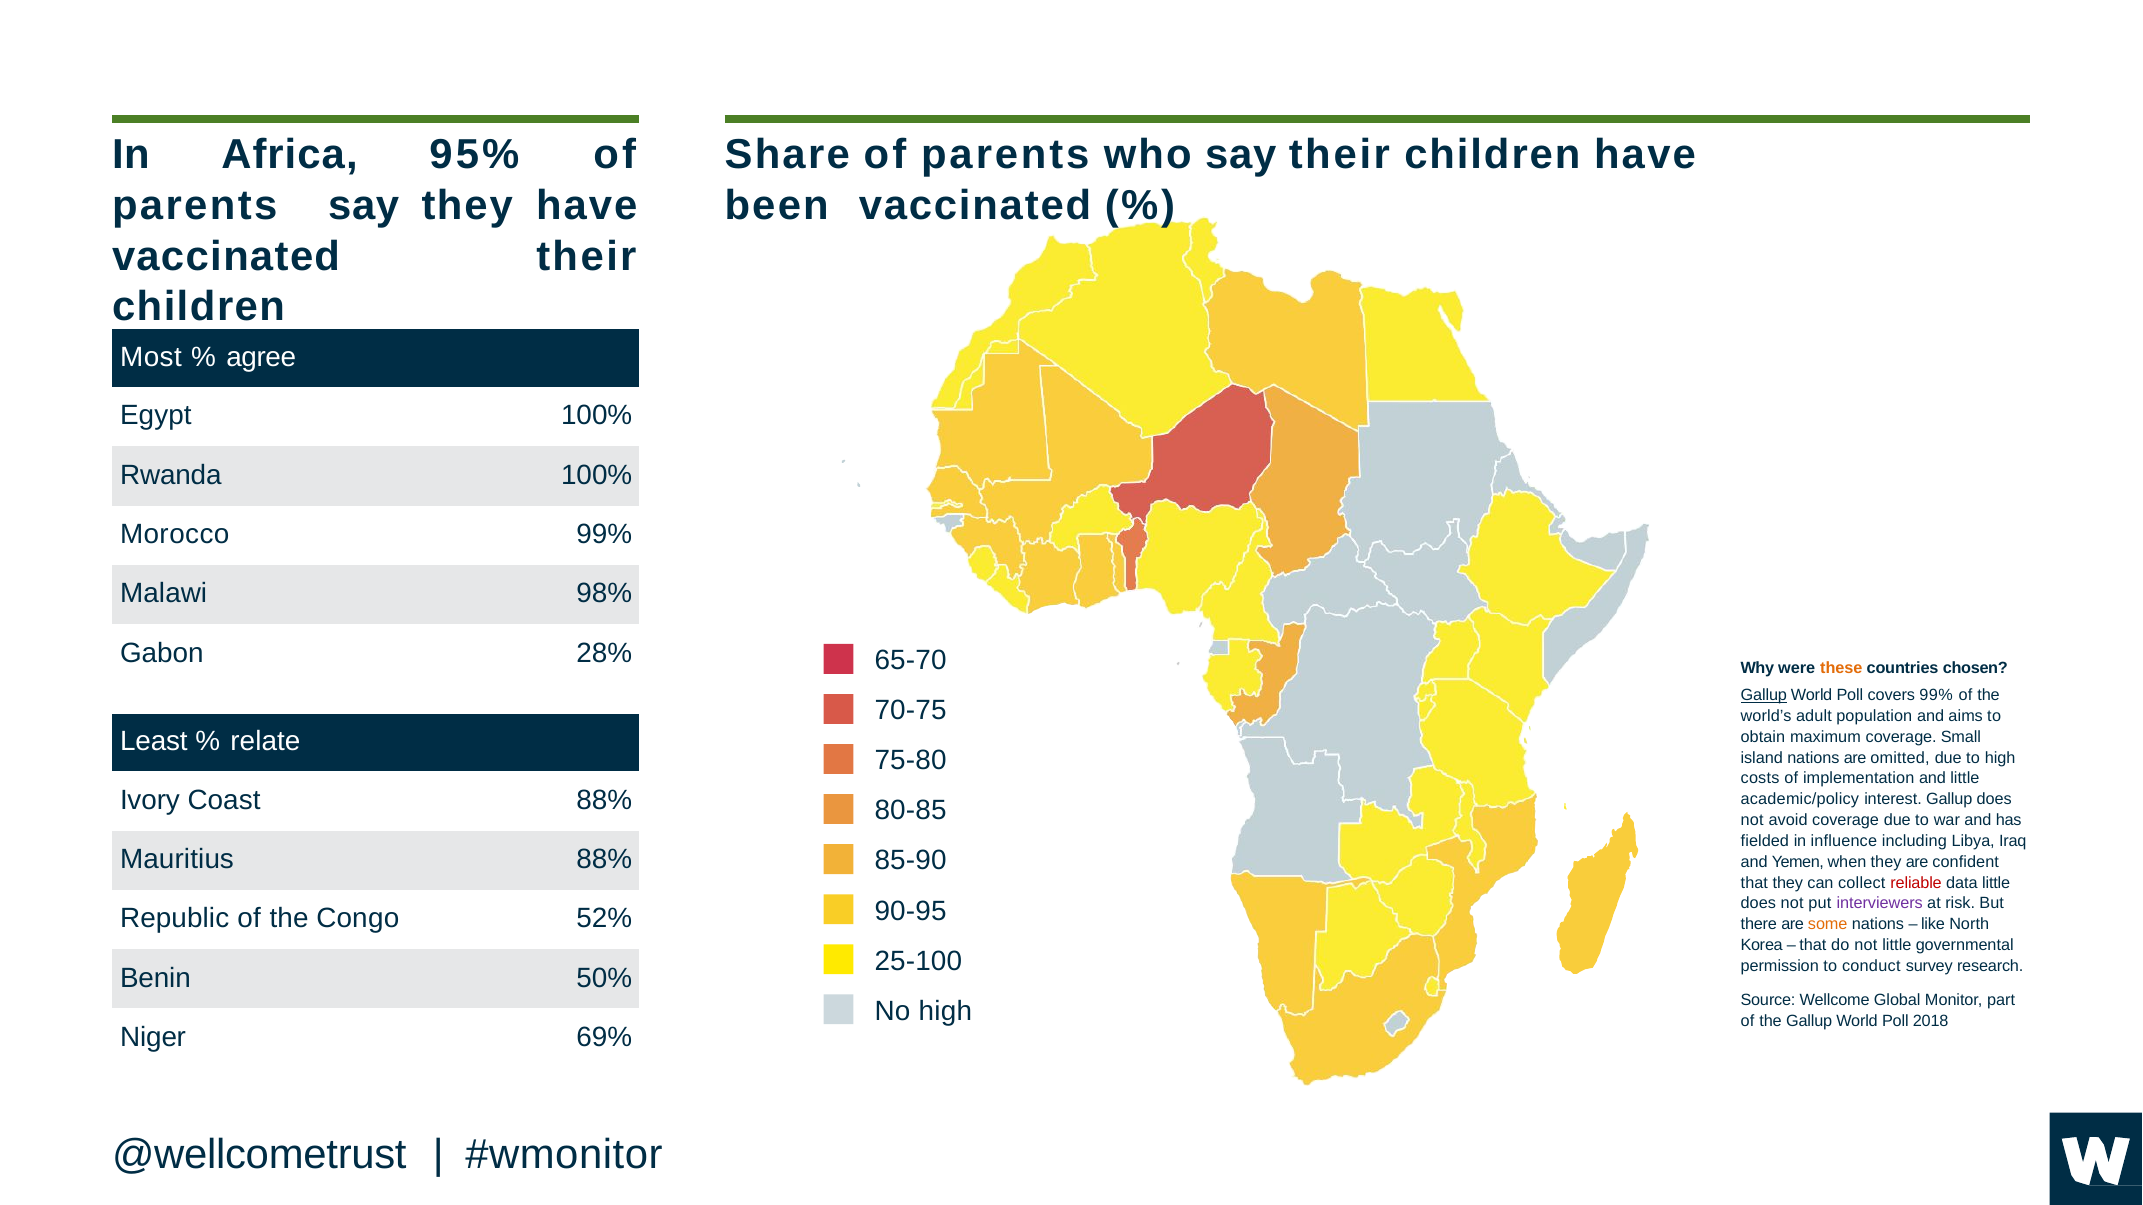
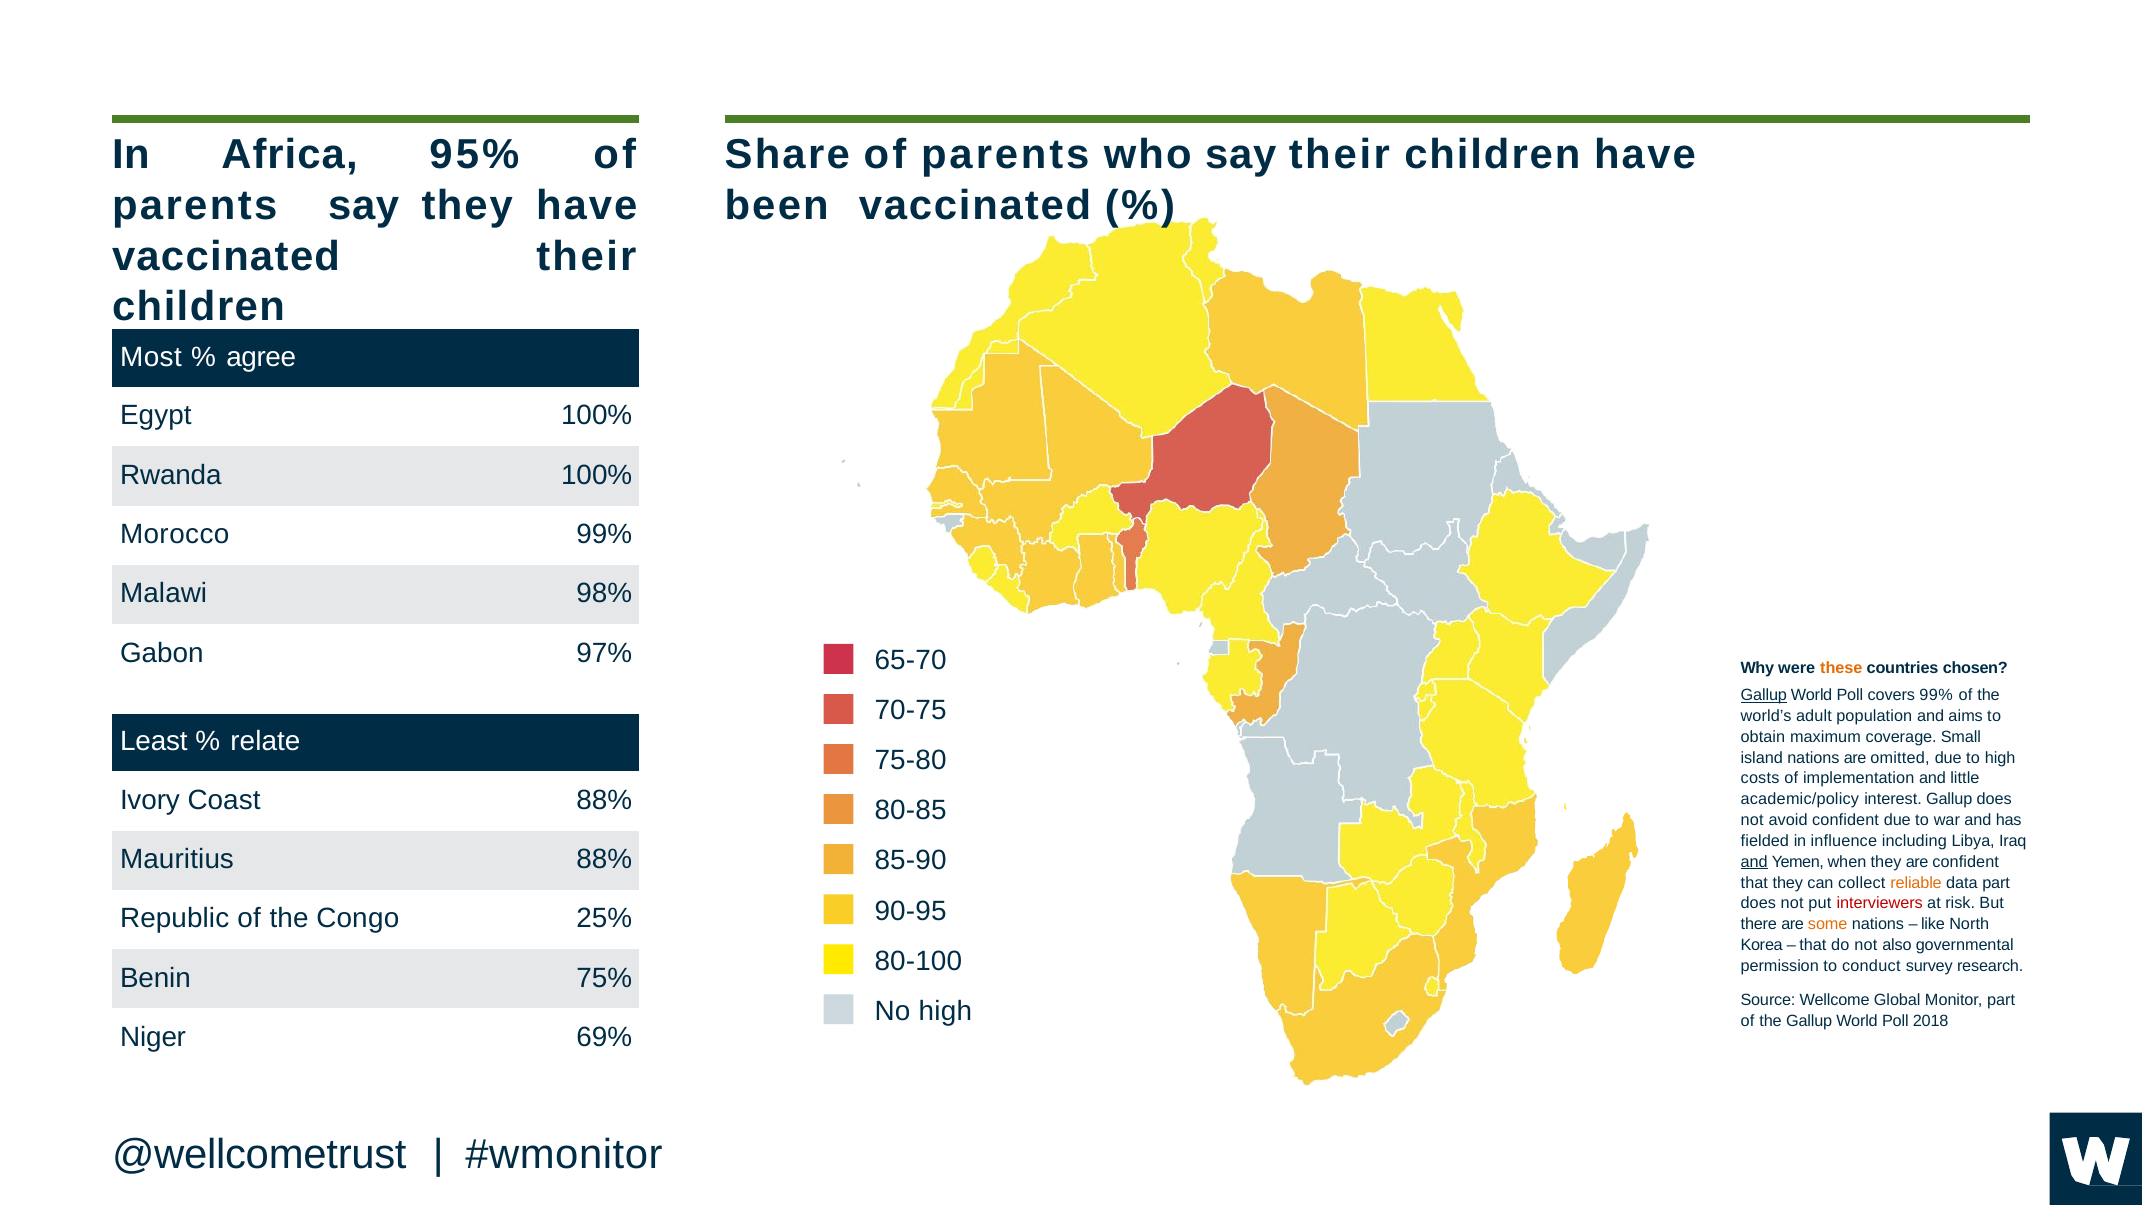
28%: 28% -> 97% (604, 653)
avoid coverage: coverage -> confident (1846, 820)
and underline: none -> present (1754, 862)
reliable colour: red -> orange (1916, 883)
data little: little -> part (1996, 883)
interviewers colour: purple -> red (1880, 904)
52%: 52% -> 25% (604, 919)
not little: little -> also (1897, 945)
25-100: 25-100 -> 80-100 (918, 961)
50%: 50% -> 75% (604, 978)
